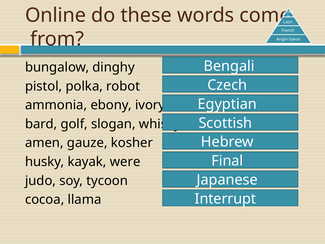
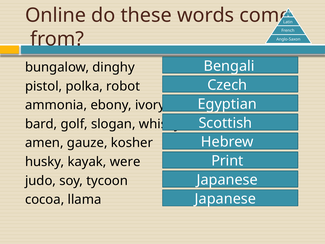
Final: Final -> Print (227, 161)
Interrupt: Interrupt -> Japanese (225, 199)
